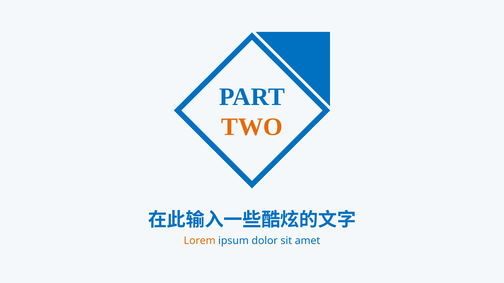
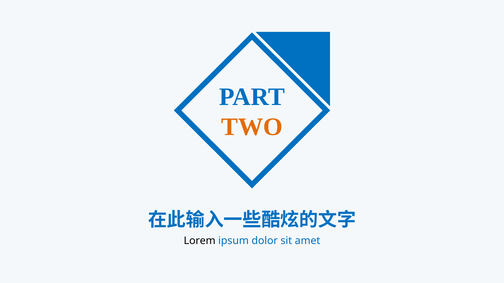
Lorem colour: orange -> black (200, 241)
